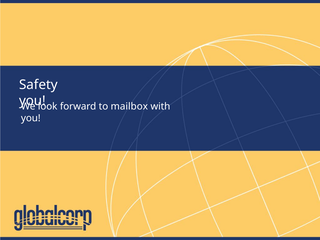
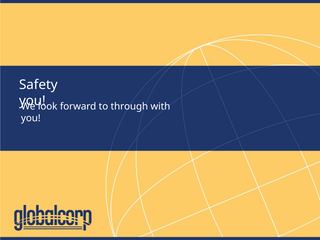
mailbox: mailbox -> through (129, 106)
